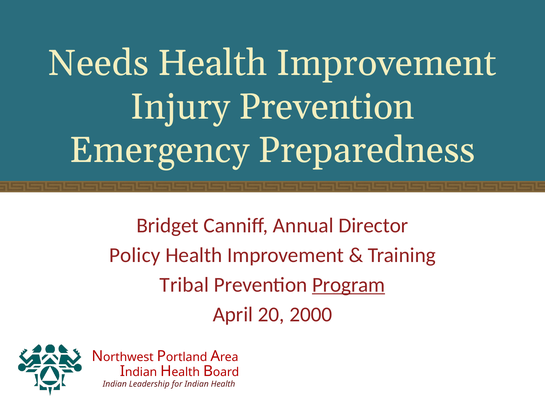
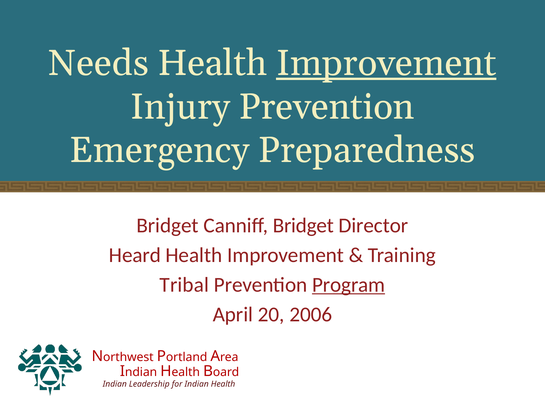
Improvement underline: none -> present (386, 63)
Canniff Annual: Annual -> Bridget (303, 226)
Policy: Policy -> Heard (135, 256)
2000: 2000 -> 2006 (311, 315)
